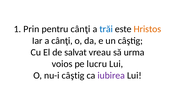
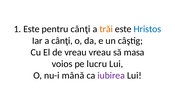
1 Prin: Prin -> Este (31, 29)
trăi colour: blue -> orange (106, 29)
Hristos colour: orange -> blue (147, 29)
de salvat: salvat -> vreau (76, 53)
urma: urma -> masa (134, 53)
nu-i câştig: câştig -> mână (73, 76)
